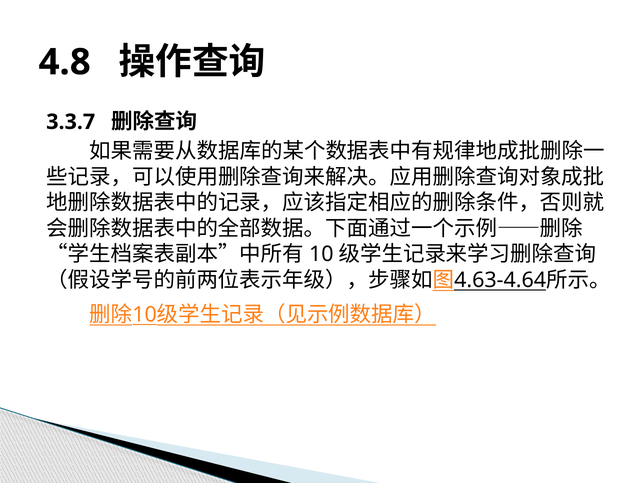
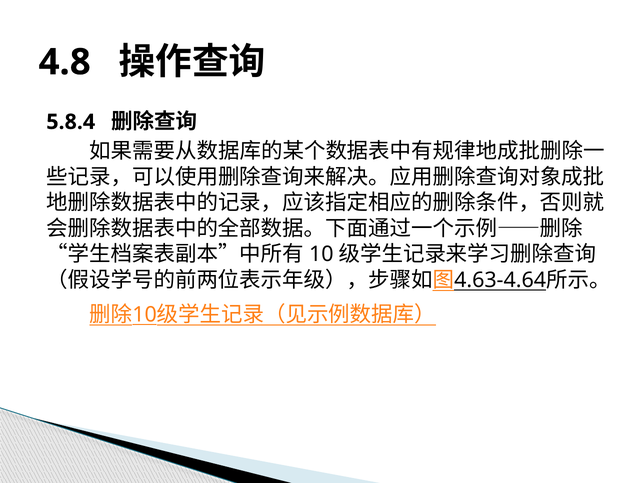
3.3.7: 3.3.7 -> 5.8.4 (71, 122)
